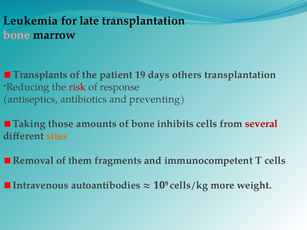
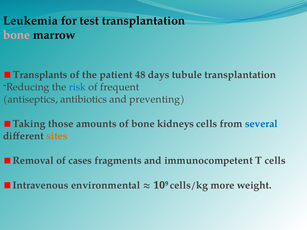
late: late -> test (89, 21)
19: 19 -> 48 (140, 75)
others: others -> tubule (187, 75)
risk colour: red -> blue (77, 87)
response: response -> frequent (120, 87)
inhibits: inhibits -> kidneys (175, 124)
several colour: red -> blue (261, 124)
them: them -> cases (80, 161)
autoantibodies: autoantibodies -> environmental (106, 185)
